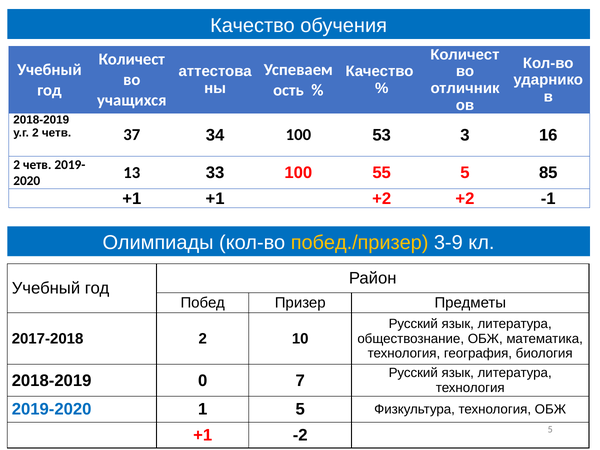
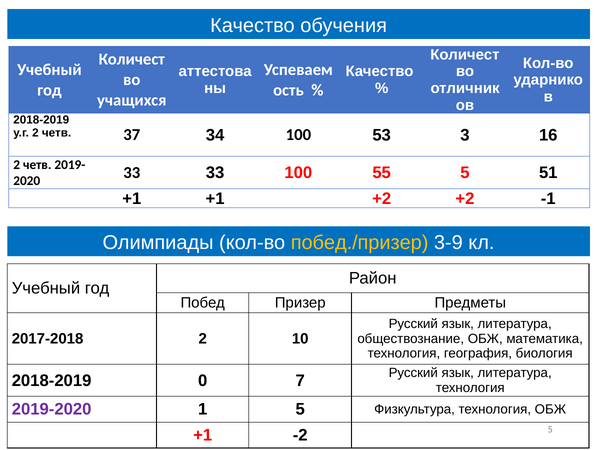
13: 13 -> 33 (132, 173)
85: 85 -> 51 (548, 173)
2019-2020 colour: blue -> purple (52, 409)
